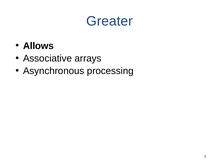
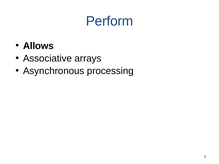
Greater: Greater -> Perform (110, 21)
